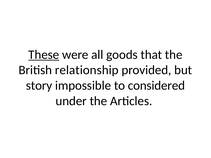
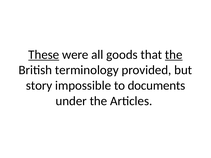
the underline: none -> present (174, 55)
relationship: relationship -> terminology (87, 70)
considered: considered -> documents (156, 86)
